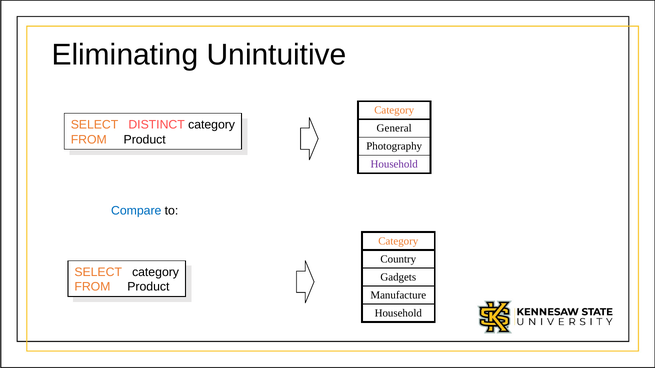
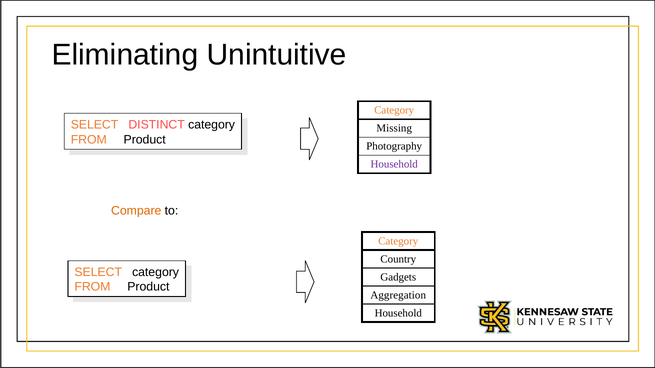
General: General -> Missing (394, 128)
Compare colour: blue -> orange (136, 211)
Manufacture: Manufacture -> Aggregation (398, 295)
